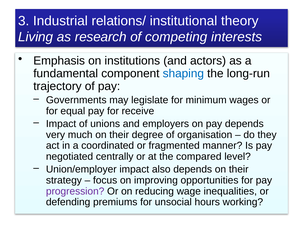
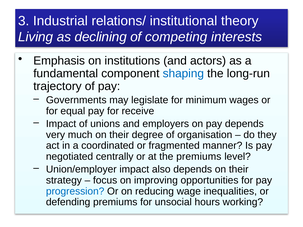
research: research -> declining (101, 37)
the compared: compared -> premiums (199, 157)
progression colour: purple -> blue (75, 191)
